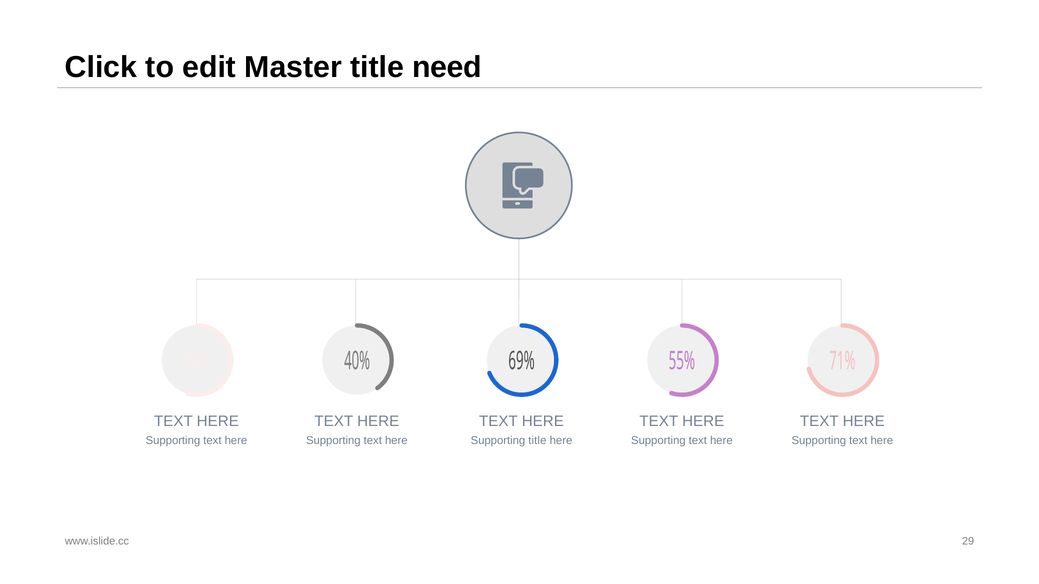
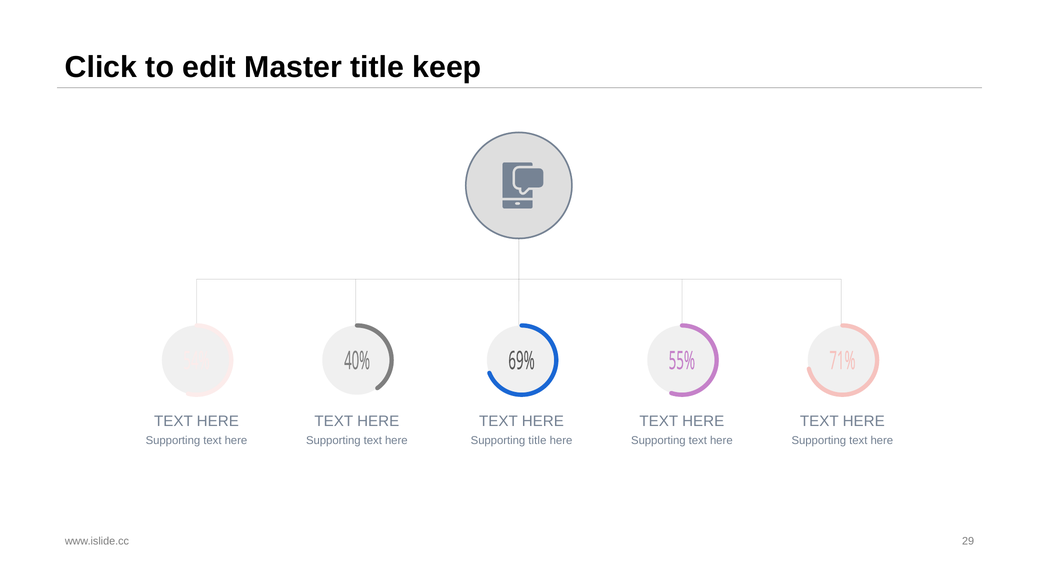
need: need -> keep (447, 67)
